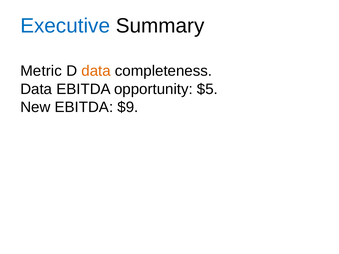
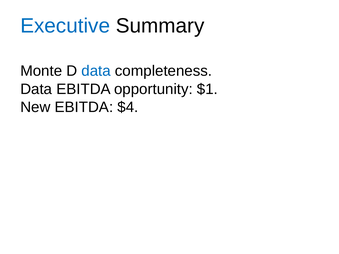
Metric: Metric -> Monte (41, 71)
data colour: orange -> blue (96, 71)
$5: $5 -> $1 (207, 89)
$9: $9 -> $4 (128, 107)
